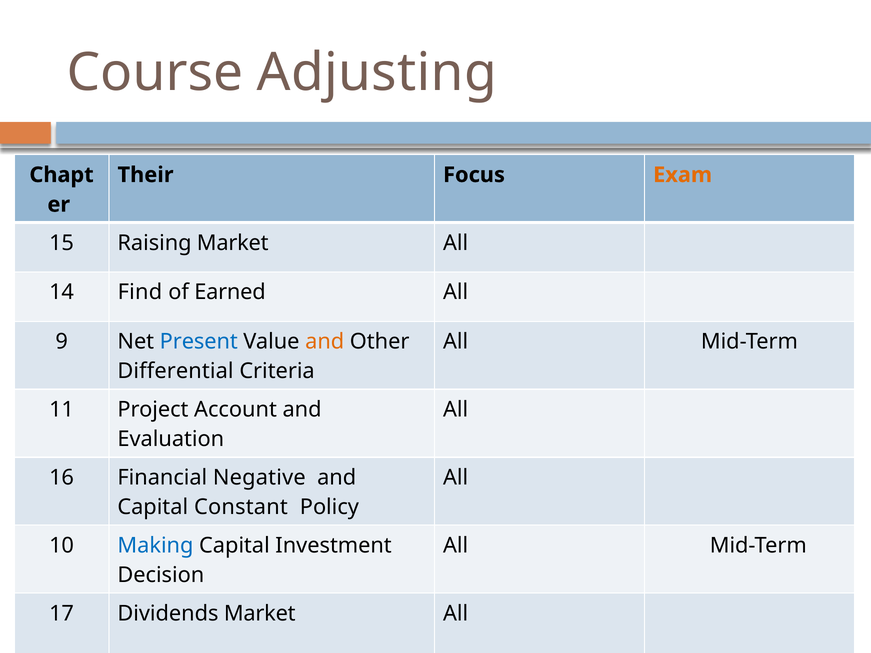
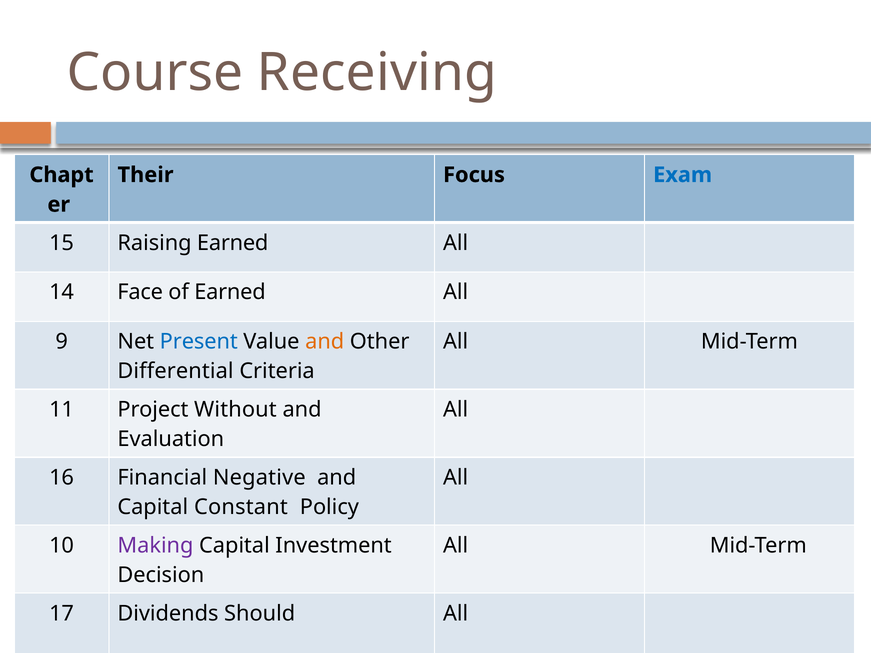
Adjusting: Adjusting -> Receiving (377, 73)
Exam colour: orange -> blue (683, 175)
Raising Market: Market -> Earned (233, 243)
Find: Find -> Face (140, 292)
Account: Account -> Without (235, 410)
Making colour: blue -> purple (155, 546)
Dividends Market: Market -> Should (260, 614)
